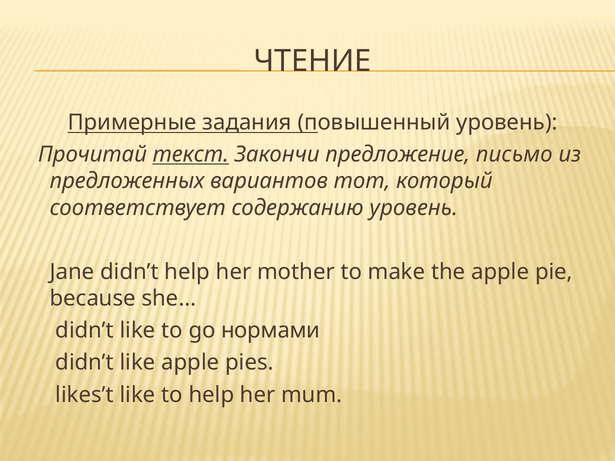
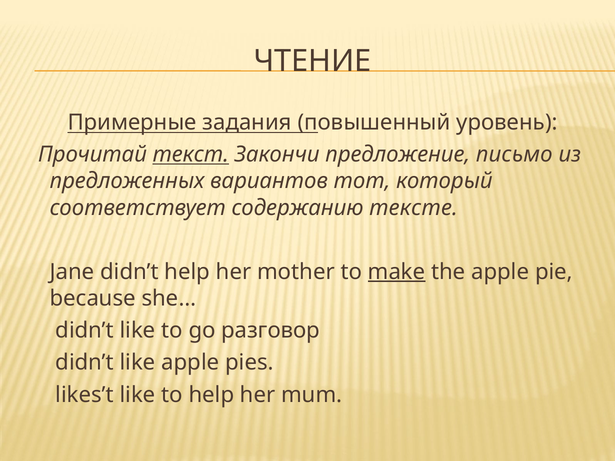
содержанию уровень: уровень -> тексте (414, 208)
make underline: none -> present (397, 272)
нормами: нормами -> разговор (271, 331)
